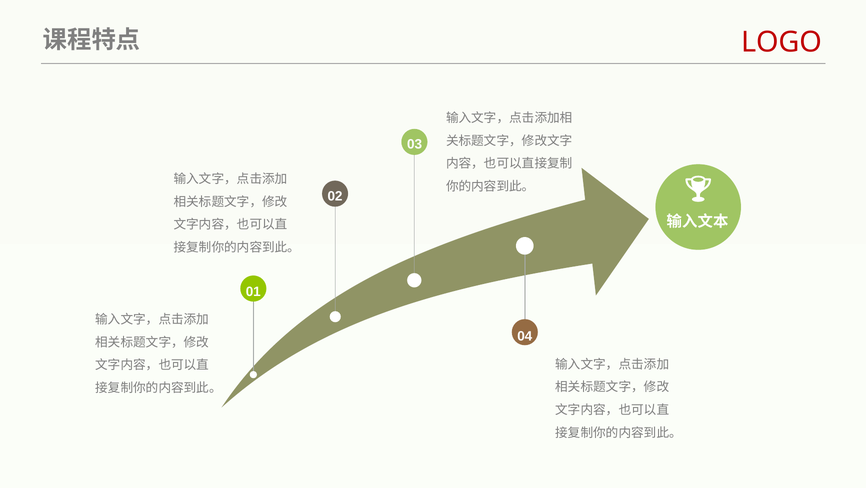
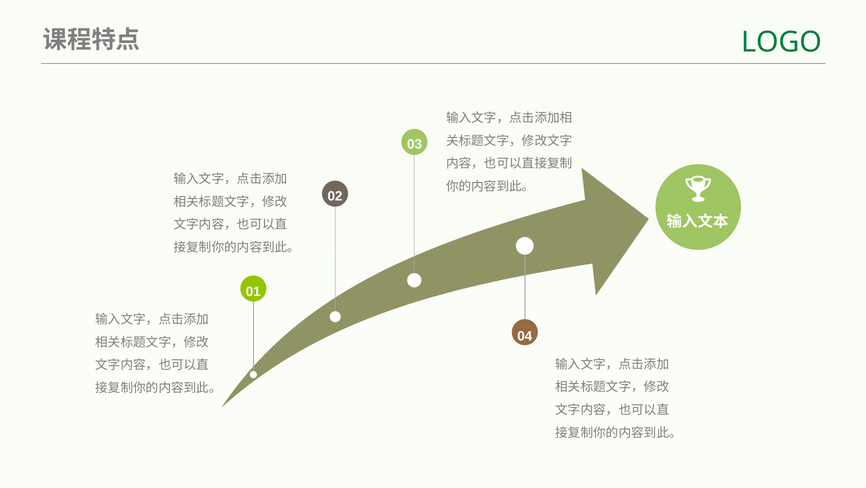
LOGO colour: red -> green (781, 42)
